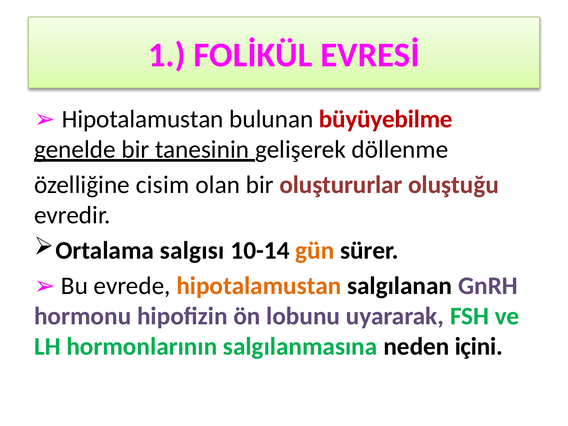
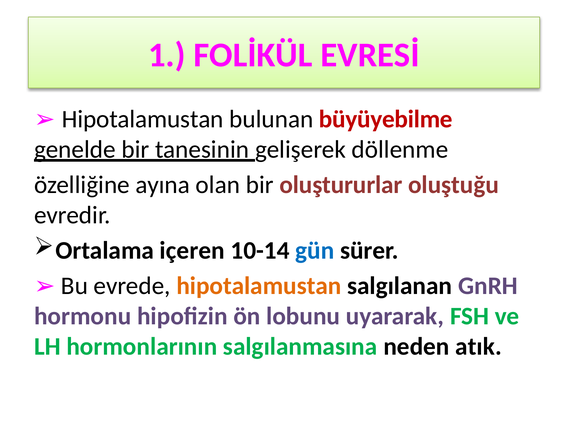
cisim: cisim -> ayına (163, 185)
salgısı: salgısı -> içeren (192, 250)
gün colour: orange -> blue (315, 250)
içini: içini -> atık (479, 346)
